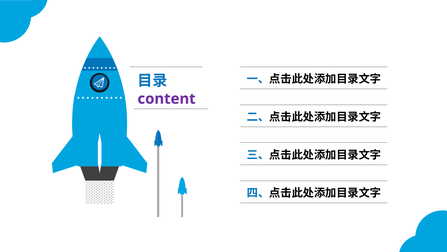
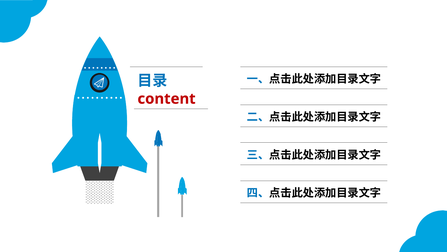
content colour: purple -> red (167, 99)
